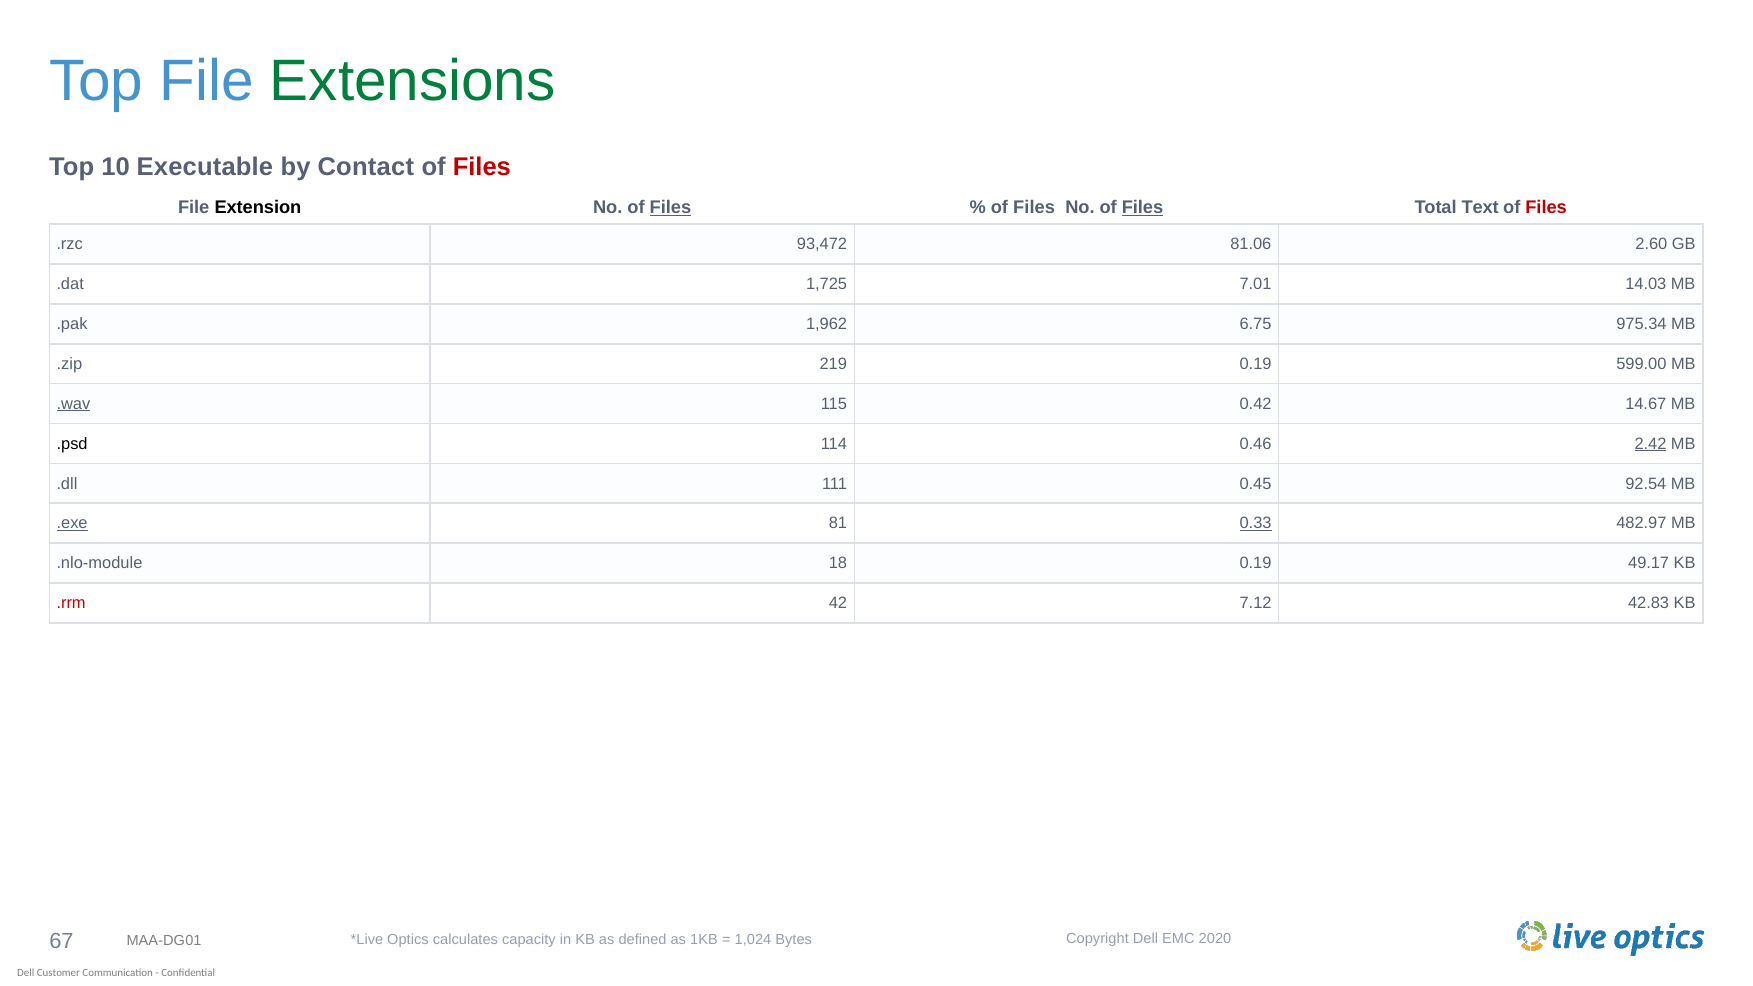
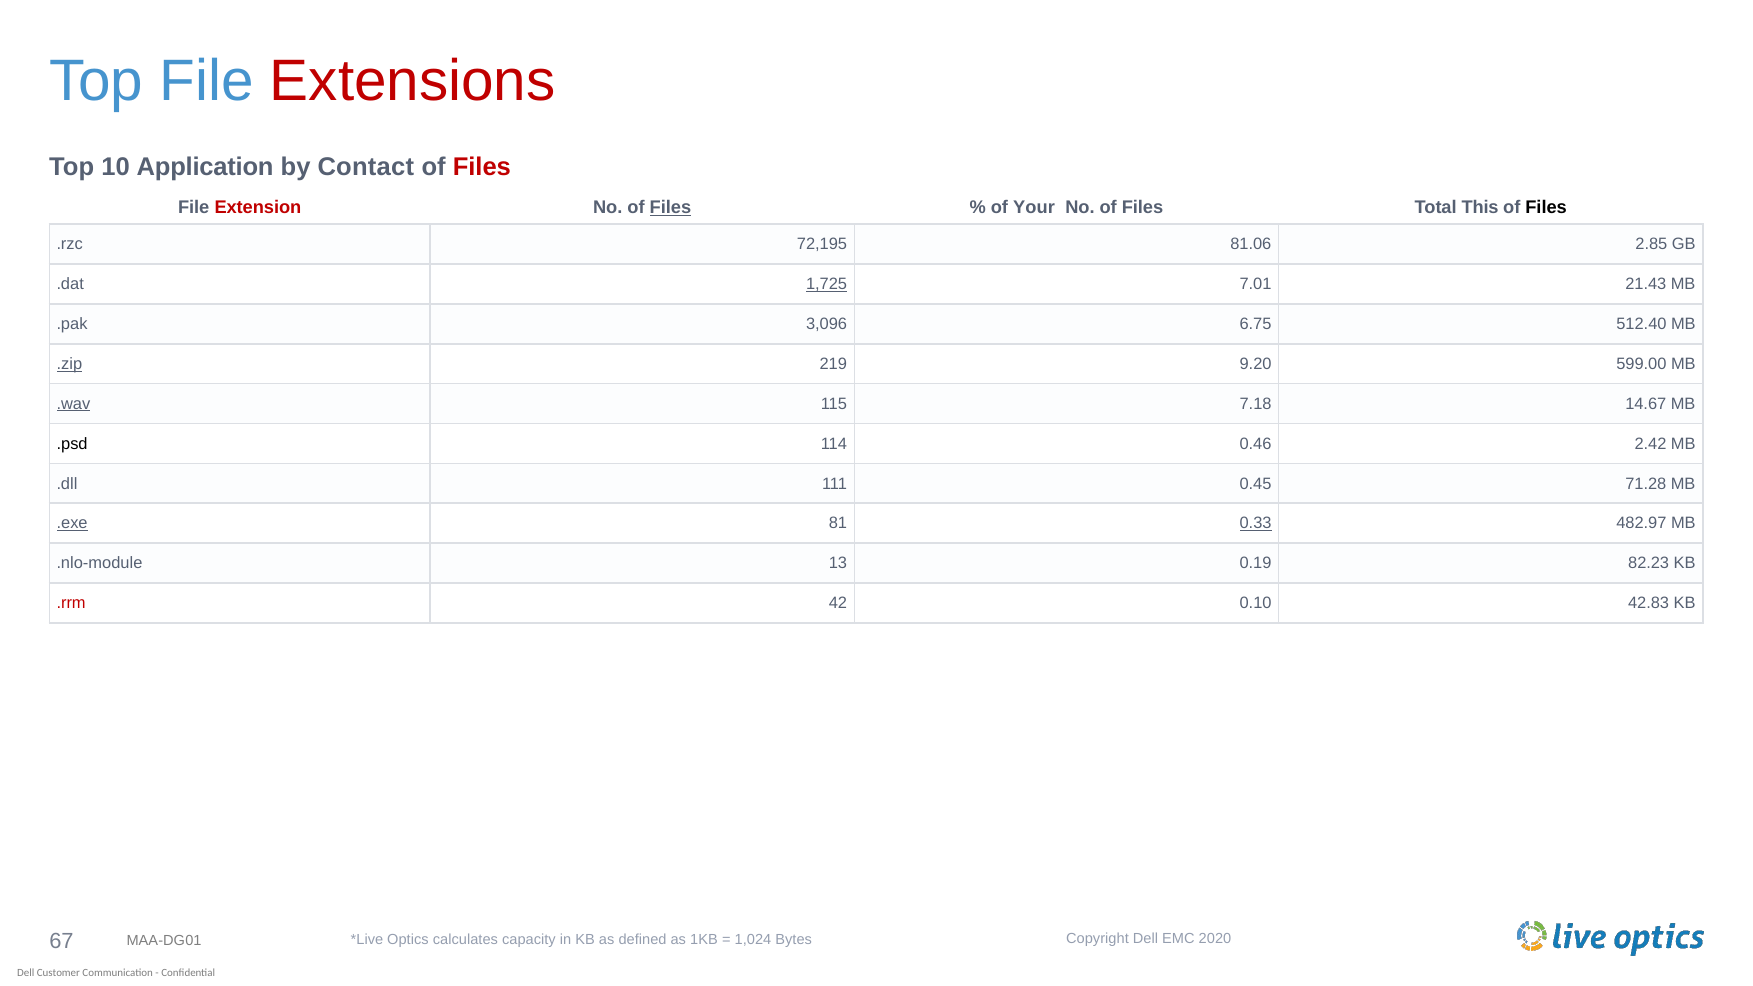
Extensions colour: green -> red (413, 82)
Executable: Executable -> Application (205, 167)
Extension colour: black -> red (258, 208)
Files: Files -> Your (1034, 208)
Files underline: present -> none (1143, 208)
Text: Text -> This (1480, 208)
Files colour: red -> black (1546, 208)
93,472: 93,472 -> 72,195 (822, 244)
2.60: 2.60 -> 2.85 (1651, 244)
1,725 underline: none -> present (827, 284)
14.03: 14.03 -> 21.43 (1646, 284)
1,962: 1,962 -> 3,096 (827, 324)
975.34: 975.34 -> 512.40 (1641, 324)
.zip underline: none -> present (69, 364)
219 0.19: 0.19 -> 9.20 (1256, 364)
0.42: 0.42 -> 7.18 (1256, 404)
2.42 underline: present -> none (1651, 444)
92.54: 92.54 -> 71.28 (1646, 484)
18: 18 -> 13 (838, 563)
49.17: 49.17 -> 82.23 (1649, 563)
7.12: 7.12 -> 0.10 (1256, 603)
